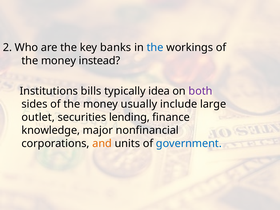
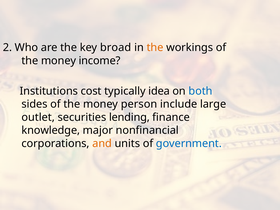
banks: banks -> broad (116, 48)
the colour: blue -> orange (155, 48)
instead: instead -> income (100, 61)
bills: bills -> cost (91, 91)
both colour: purple -> blue (201, 91)
usually: usually -> person (139, 104)
